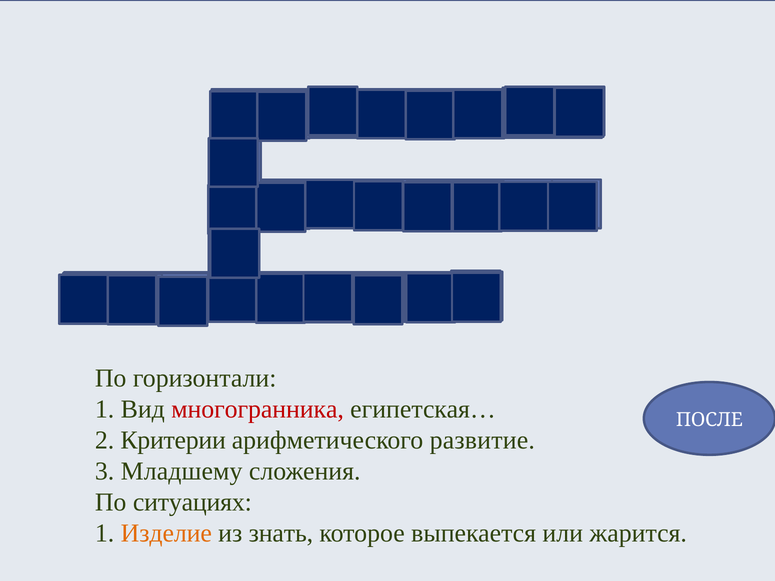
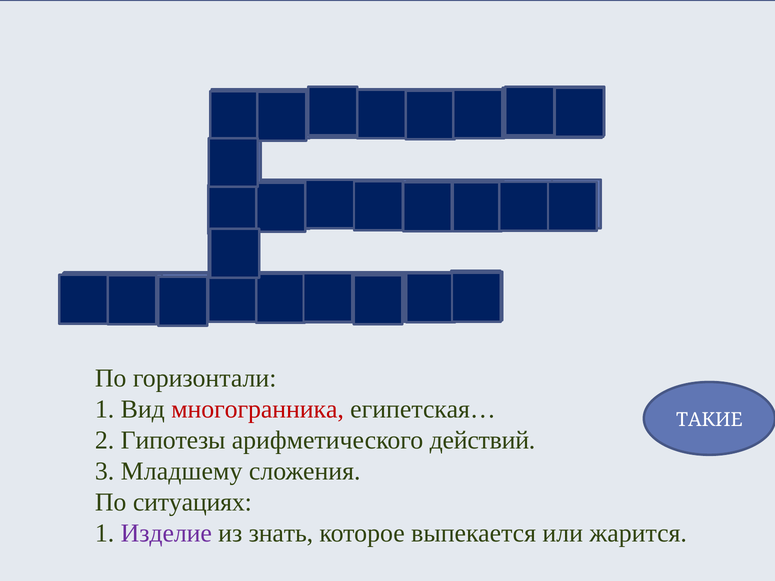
ПОСЛЕ: ПОСЛЕ -> ТАКИЕ (709, 420)
Критерии: Критерии -> Гипотезы (173, 440)
развитие: развитие -> действий (482, 440)
Изделие colour: orange -> purple (166, 533)
